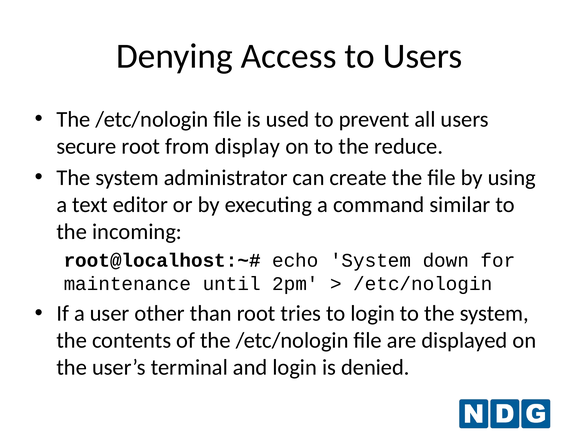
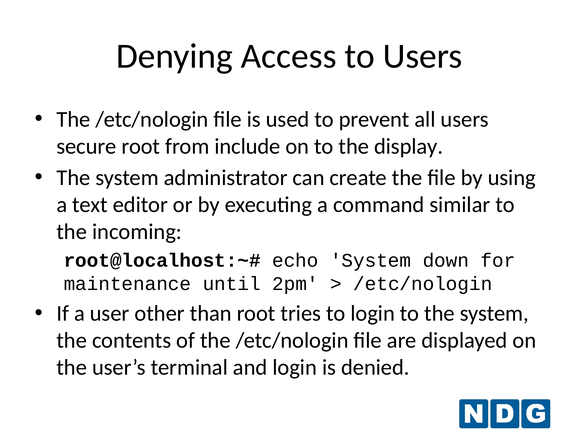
display: display -> include (247, 146)
reduce: reduce -> display (409, 146)
